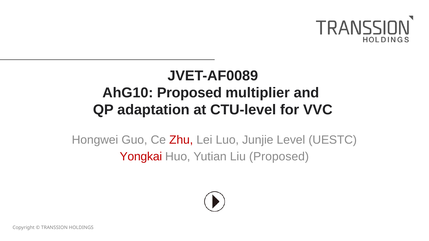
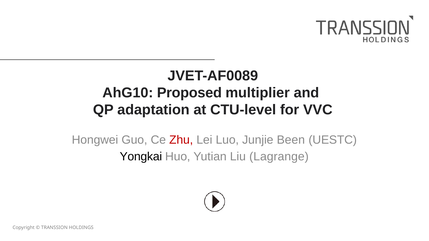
Level: Level -> Been (291, 140)
Yongkai colour: red -> black (141, 157)
Liu Proposed: Proposed -> Lagrange (279, 157)
